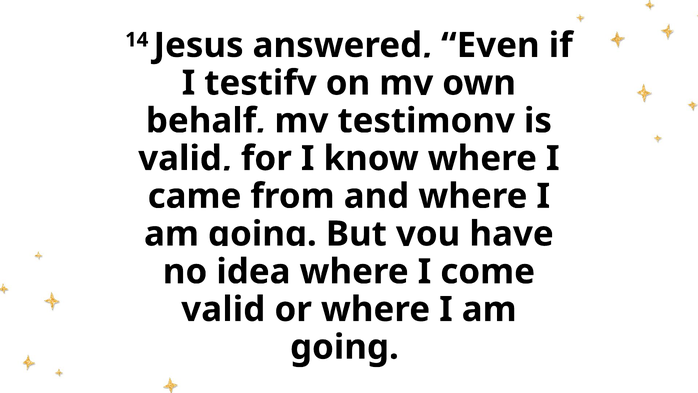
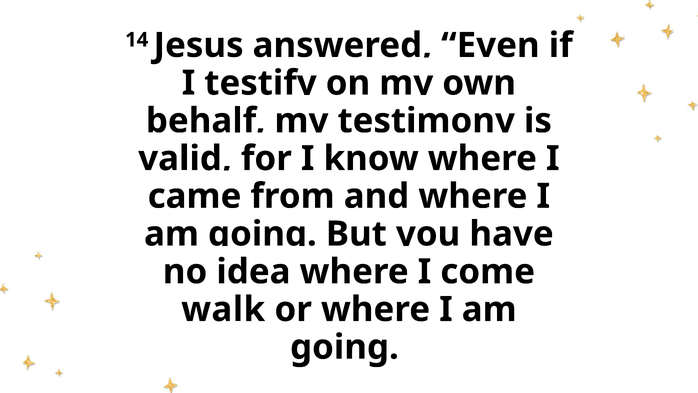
valid: valid -> walk (223, 309)
